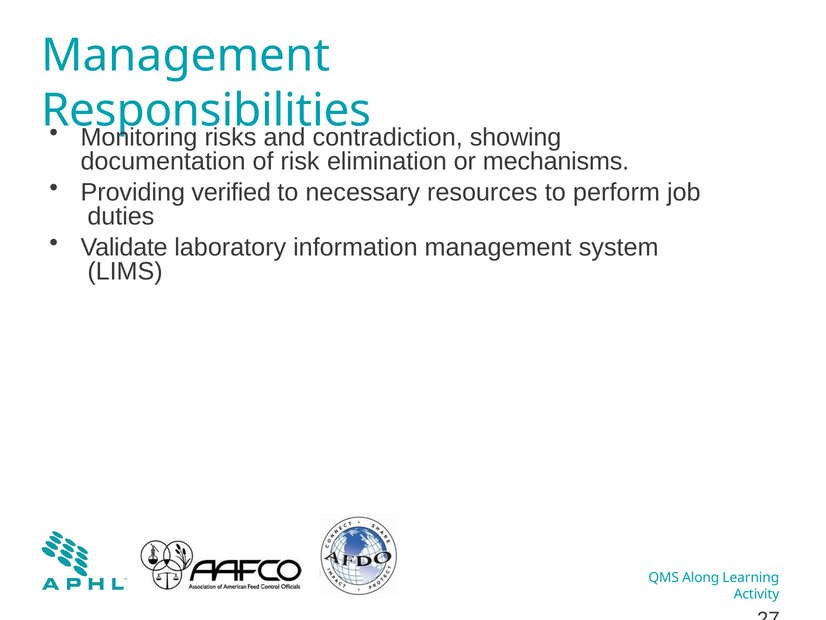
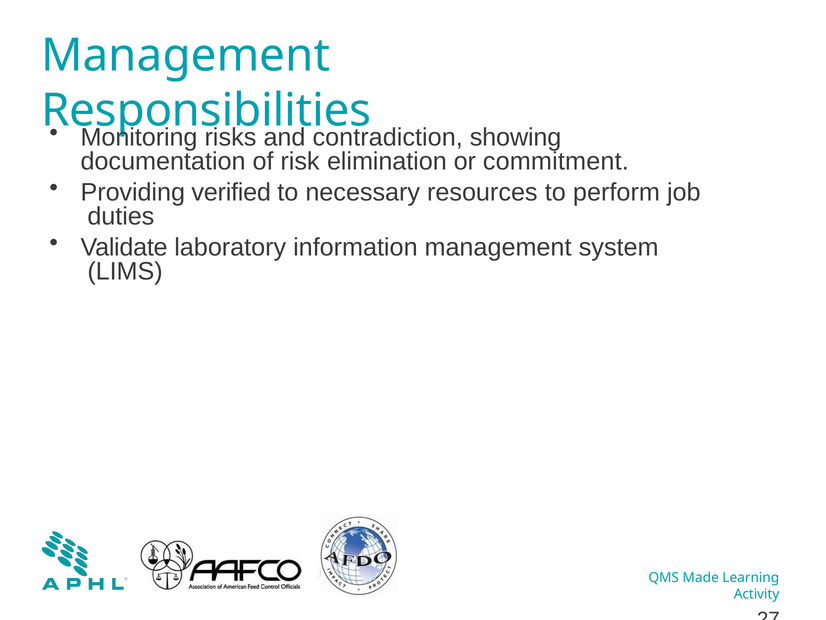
mechanisms: mechanisms -> commitment (556, 161)
Along: Along -> Made (701, 577)
